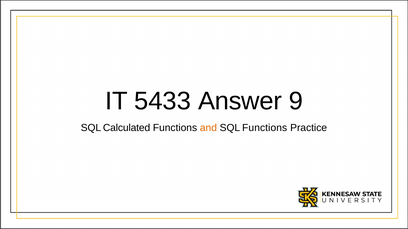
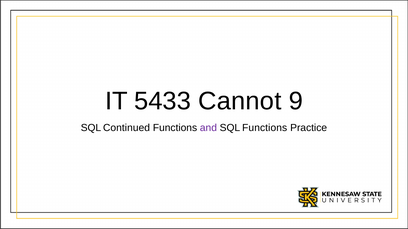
Answer: Answer -> Cannot (240, 101)
Calculated: Calculated -> Continued (127, 128)
and colour: orange -> purple (208, 128)
